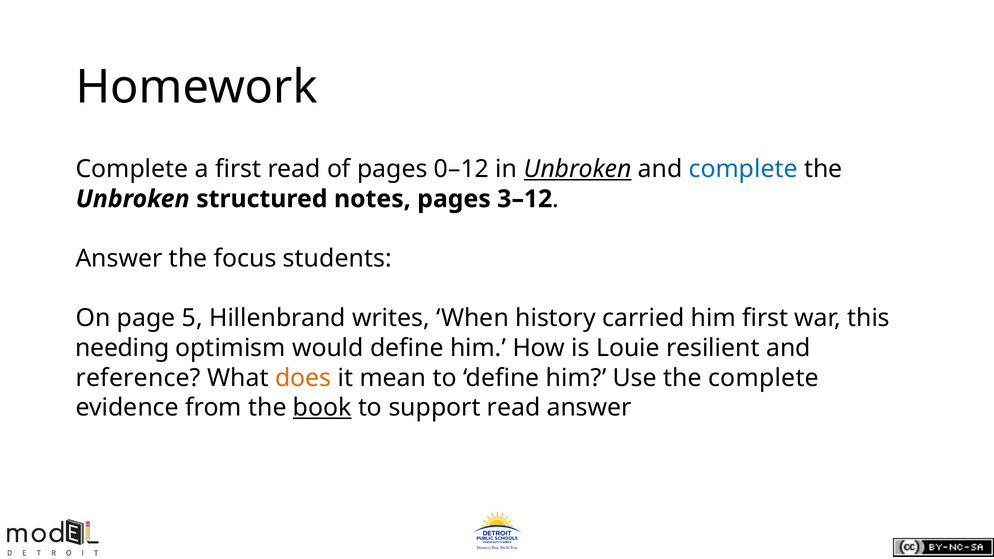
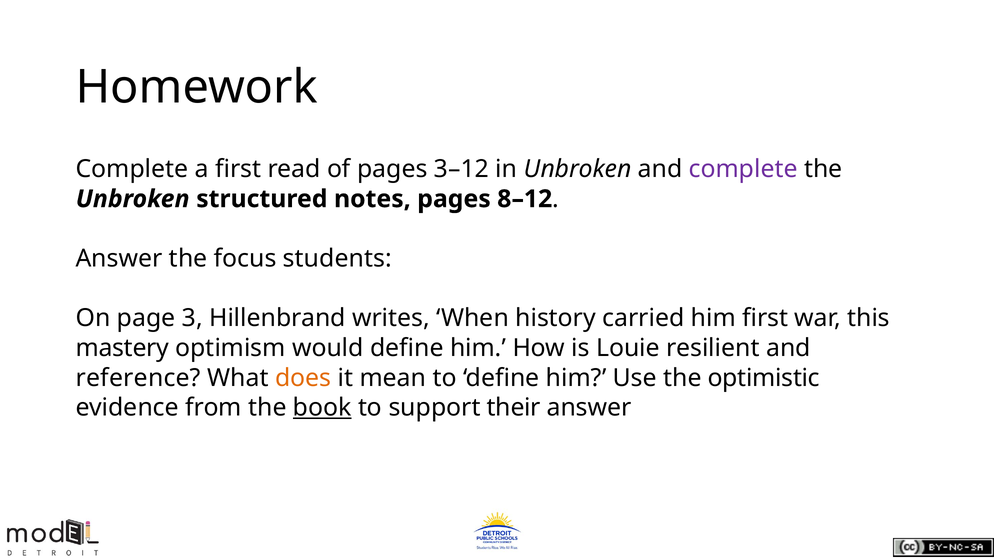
0–12: 0–12 -> 3–12 (461, 169)
Unbroken underline: present -> none (578, 169)
complete colour: blue -> purple (743, 169)
3–12: 3–12 -> 8–12 (525, 199)
5: 5 -> 3 (192, 318)
needing: needing -> mastery (122, 348)
the complete: complete -> optimistic (764, 378)
support read: read -> their (514, 408)
